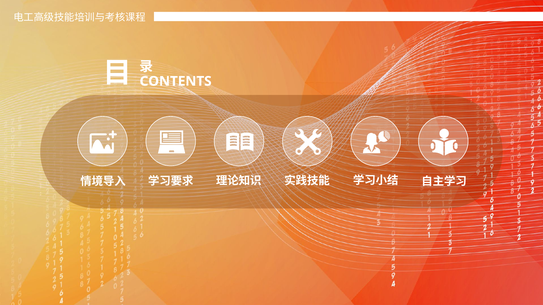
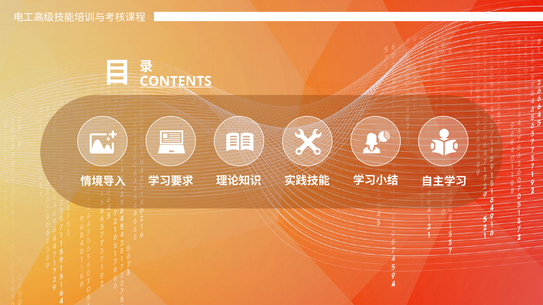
CONTENTS underline: none -> present (176, 81)
